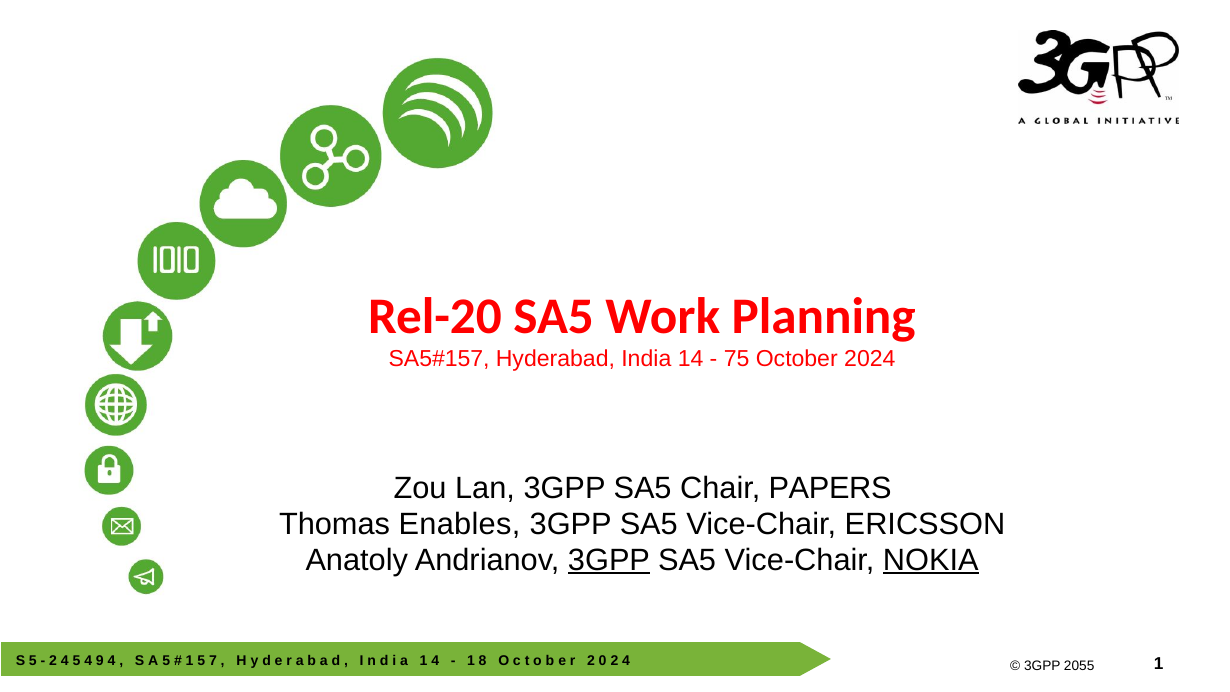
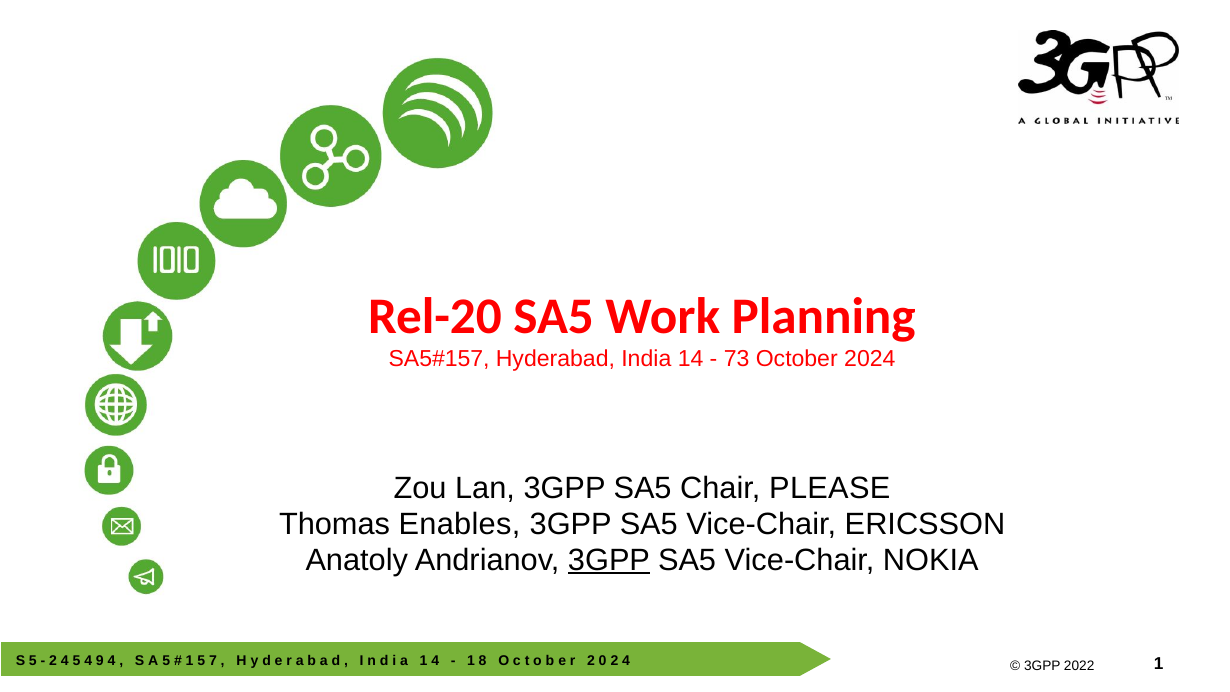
75: 75 -> 73 (737, 359)
PAPERS: PAPERS -> PLEASE (830, 489)
NOKIA underline: present -> none (931, 560)
2055: 2055 -> 2022 (1079, 666)
